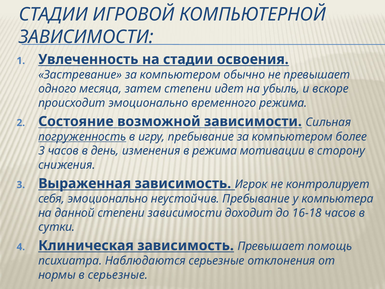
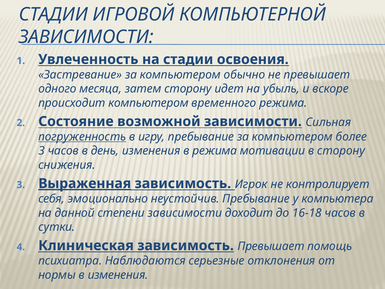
затем степени: степени -> сторону (188, 89)
происходит эмоционально: эмоционально -> компьютером (148, 103)
Выраженная underline: none -> present (85, 183)
в серьезные: серьезные -> изменения (118, 275)
